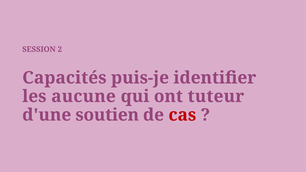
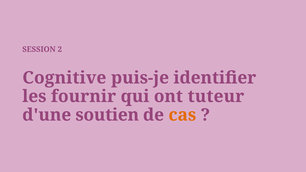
Capacités: Capacités -> Cognitive (64, 78)
aucune: aucune -> fournir (84, 96)
cas colour: red -> orange (182, 115)
